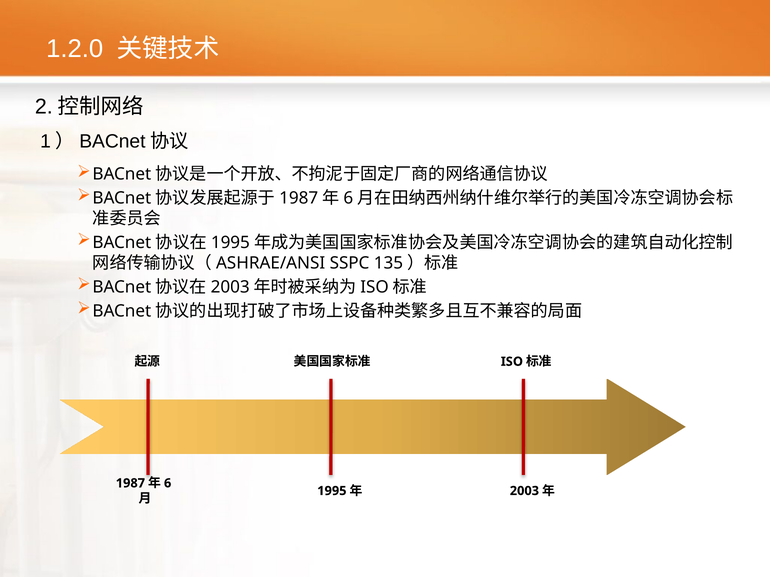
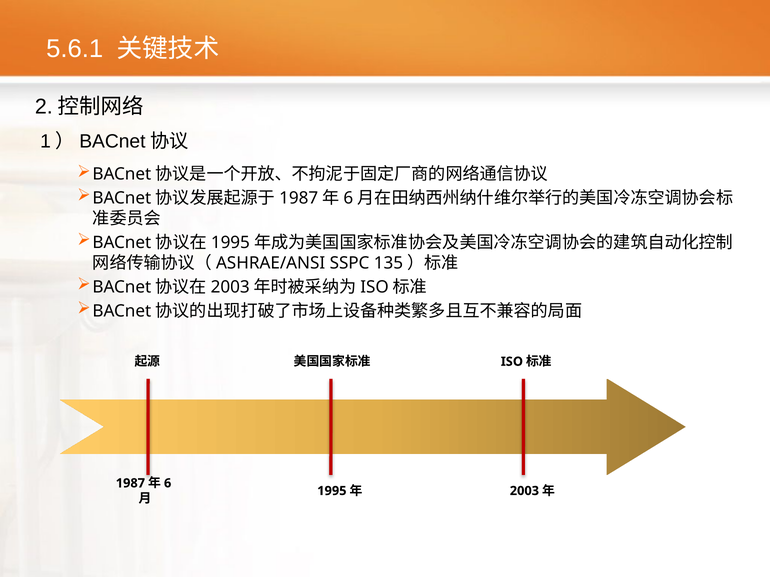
1.2.0: 1.2.0 -> 5.6.1 (75, 49)
